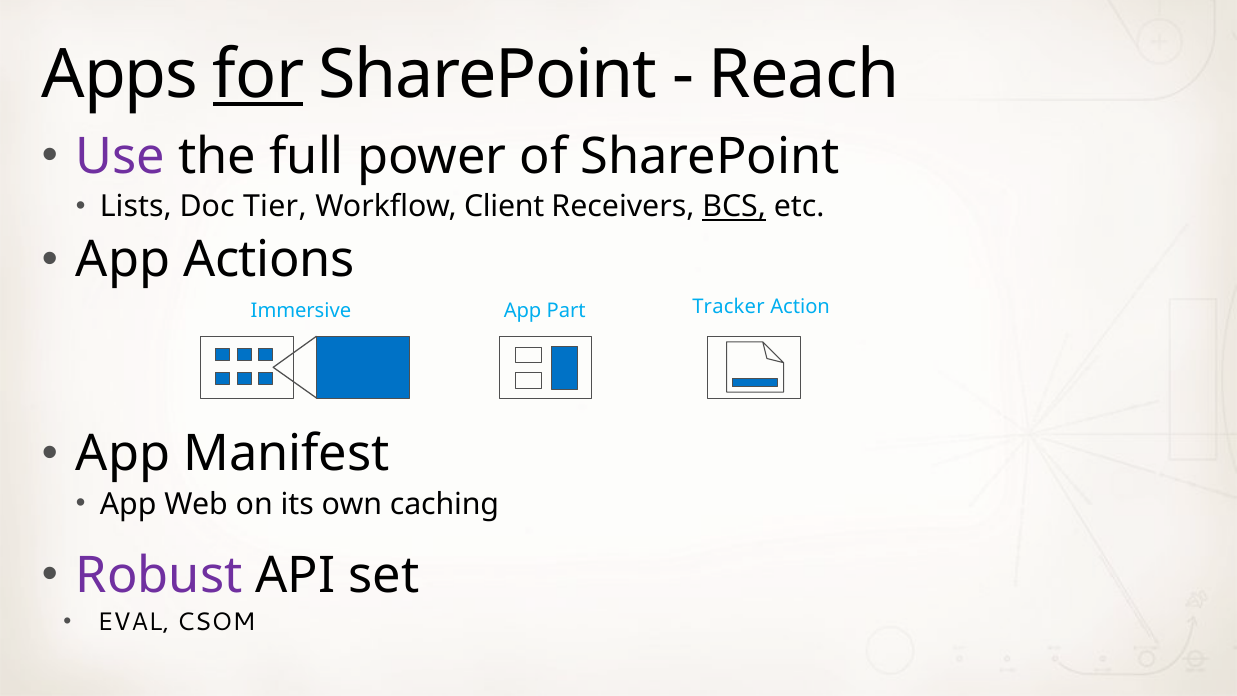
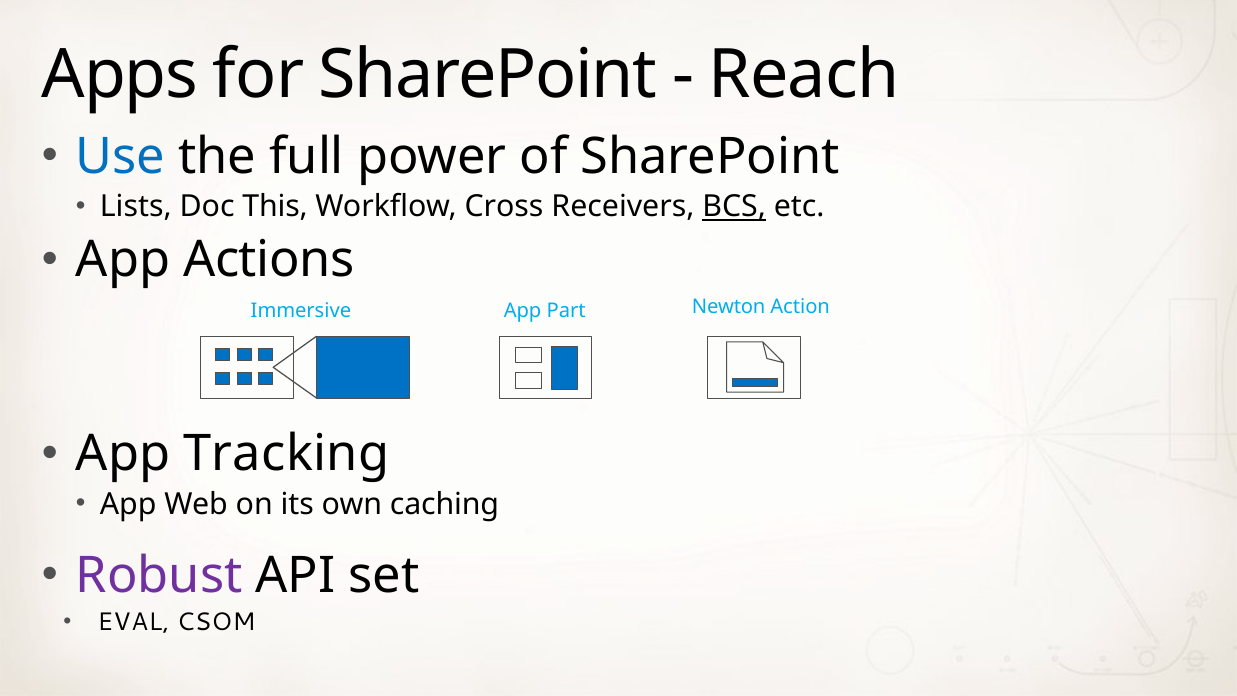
for underline: present -> none (259, 75)
Use colour: purple -> blue (121, 157)
Tier: Tier -> This (275, 207)
Client: Client -> Cross (504, 207)
Tracker: Tracker -> Newton (729, 307)
Manifest: Manifest -> Tracking (286, 454)
